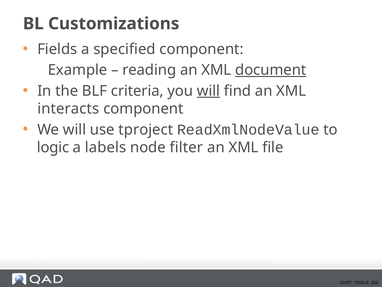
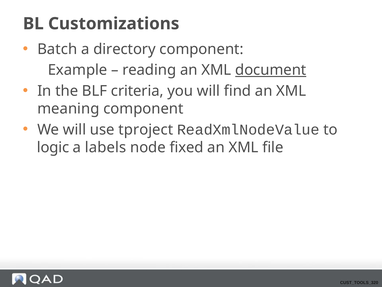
Fields: Fields -> Batch (57, 49)
specified: specified -> directory (124, 49)
will underline: present -> none (208, 91)
interacts: interacts -> meaning (68, 109)
filter: filter -> fixed (187, 147)
